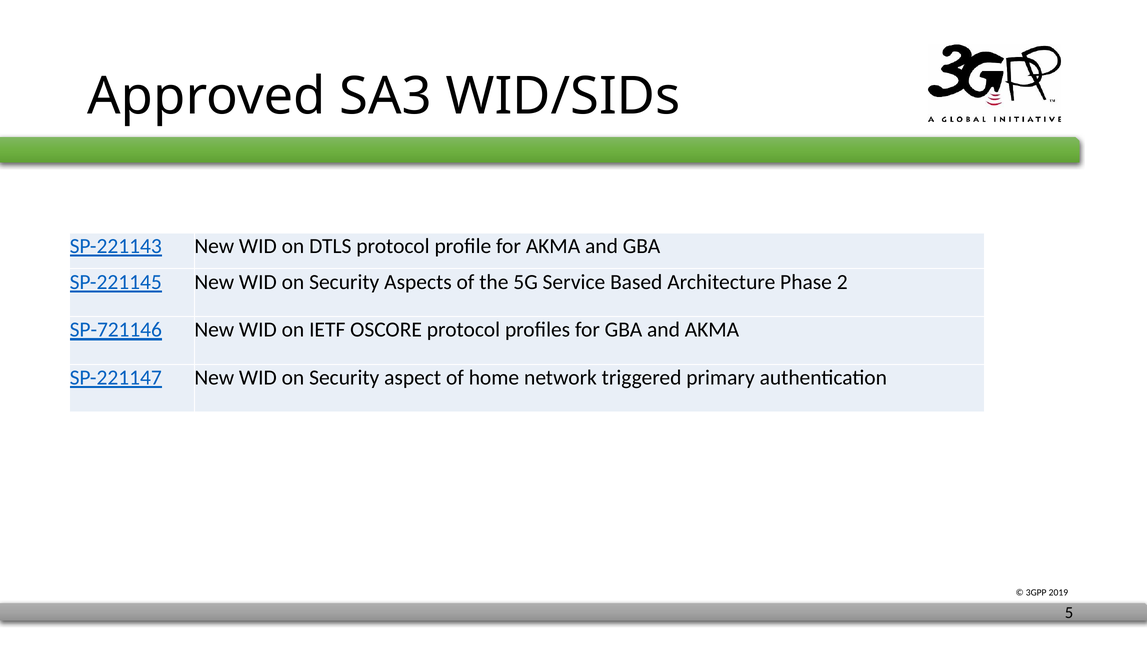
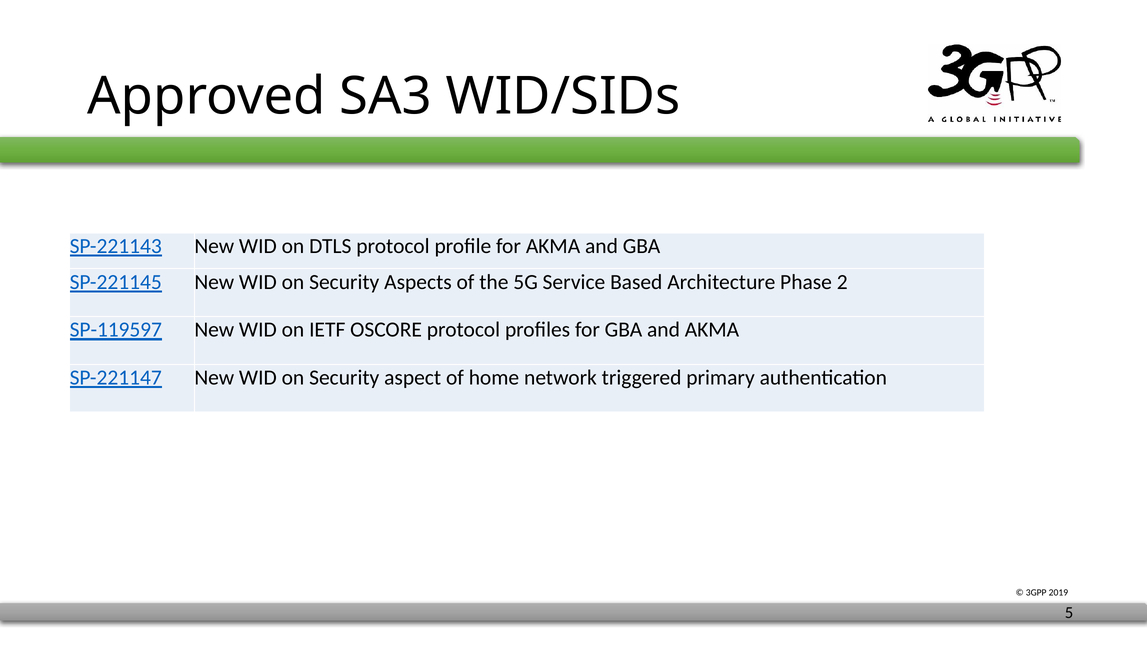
SP-721146: SP-721146 -> SP-119597 (116, 330)
